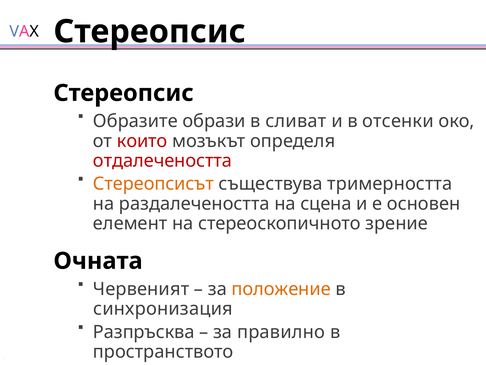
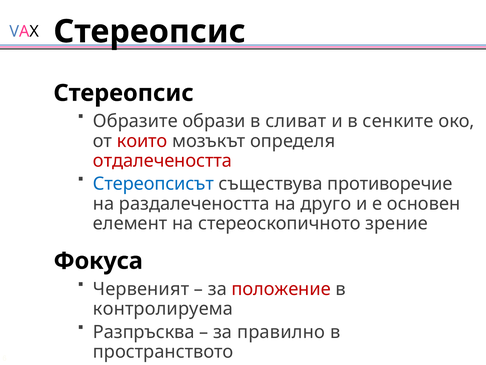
отсенки: отсенки -> сенките (398, 121)
Стереопсисът colour: orange -> blue (153, 184)
тримерността: тримерността -> противоречие (390, 184)
сцена: сцена -> друго (326, 203)
Очната: Очната -> Фокуса (98, 261)
положение colour: orange -> red (281, 289)
синхронизация: синхронизация -> контролируема (163, 309)
